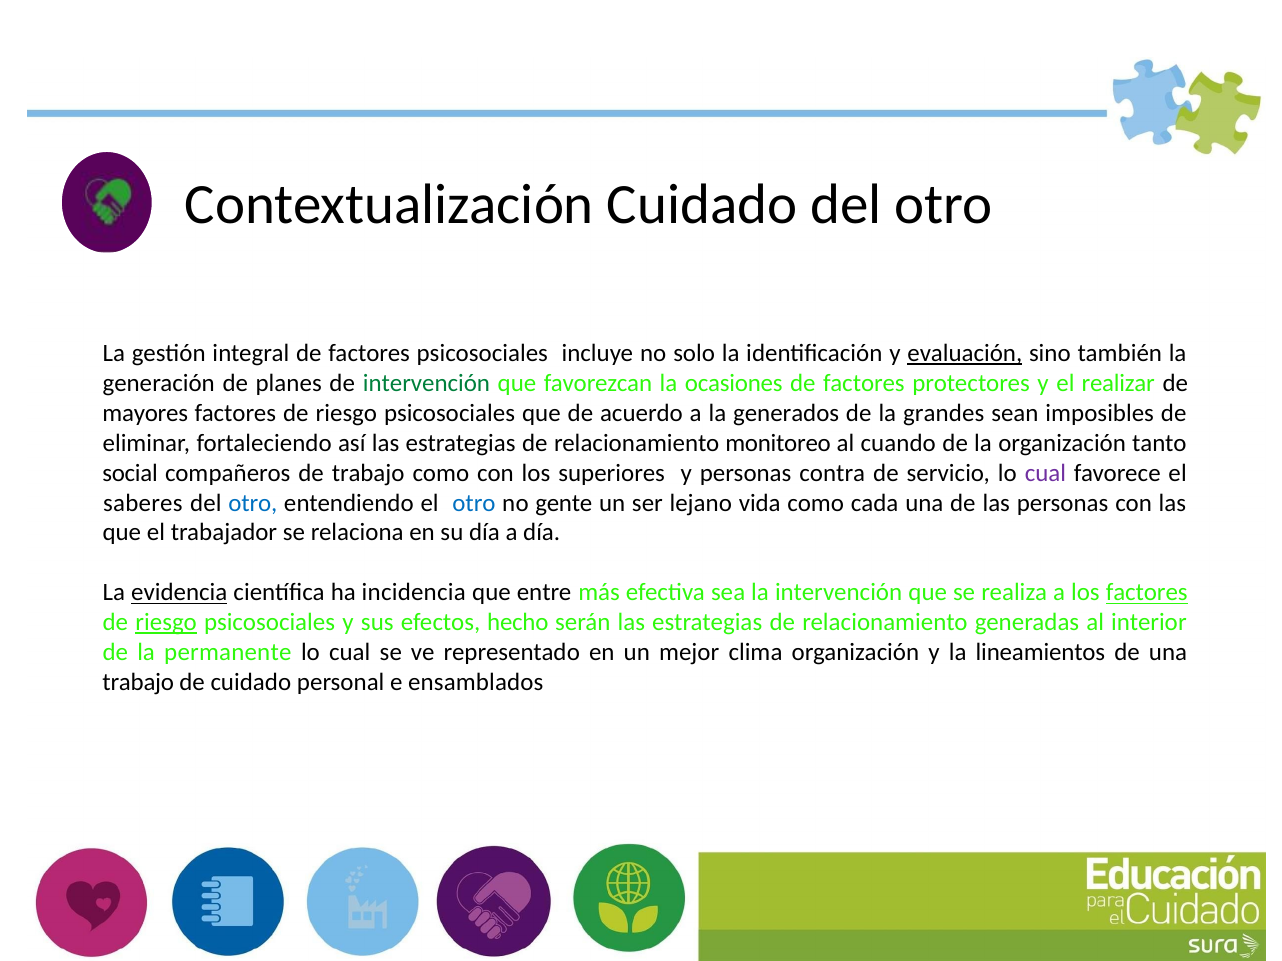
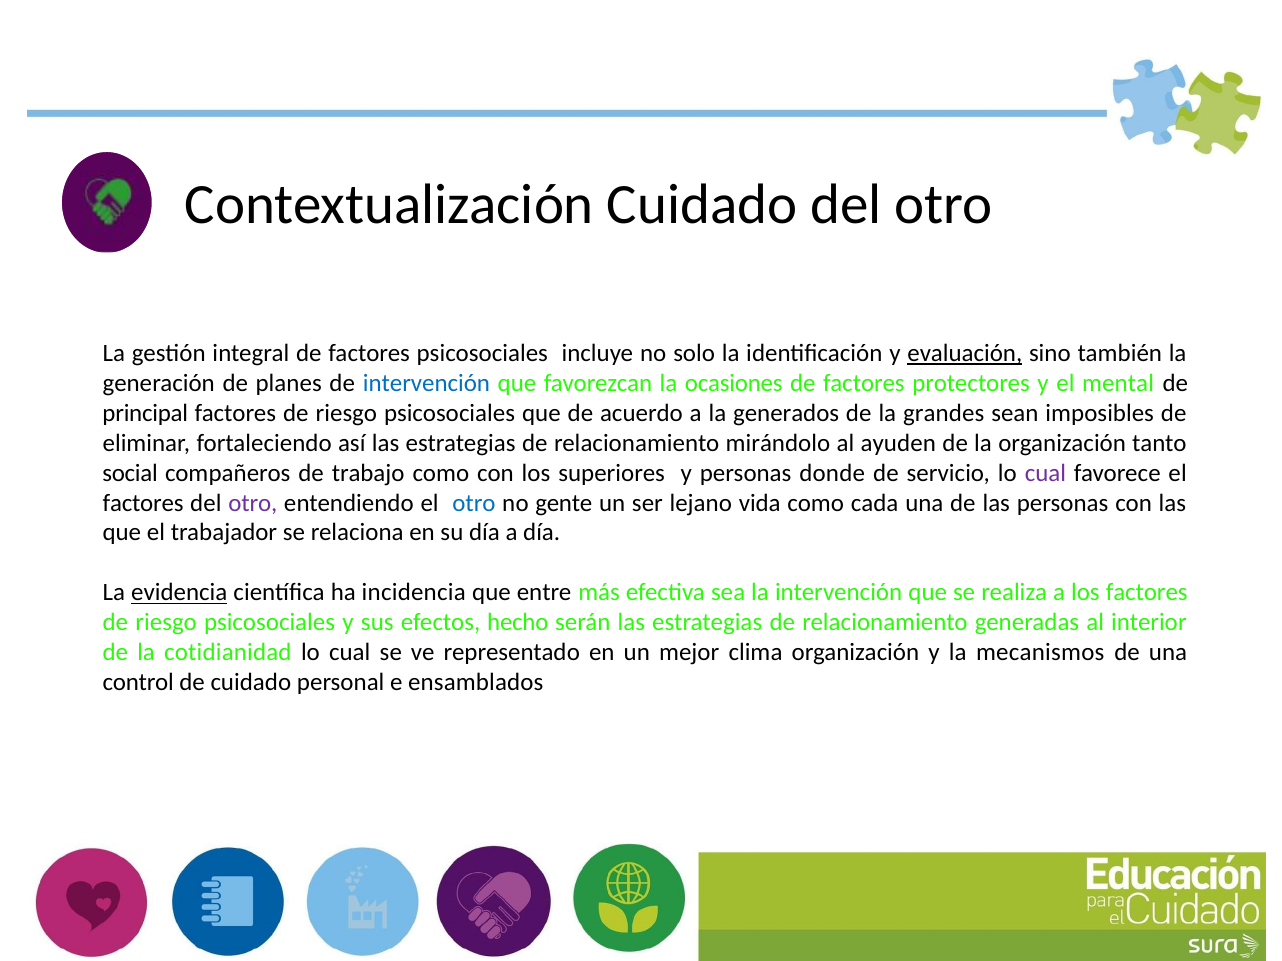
intervención colour: green -> blue (426, 383)
realizar: realizar -> mental (1118, 383)
mayores: mayores -> principal (145, 413)
monitoreo: monitoreo -> mirándolo (778, 443)
cuando: cuando -> ayuden (898, 443)
contra: contra -> donde (832, 473)
saberes: saberes -> factores (143, 503)
otro colour: blue -> purple (253, 503)
factores underline: present -> none (1147, 593)
riesgo underline: present -> none (166, 623)
permanente: permanente -> cotidianidad (228, 653)
lineamientos: lineamientos -> mecanismos (1040, 653)
trabajo: trabajo -> control (138, 683)
